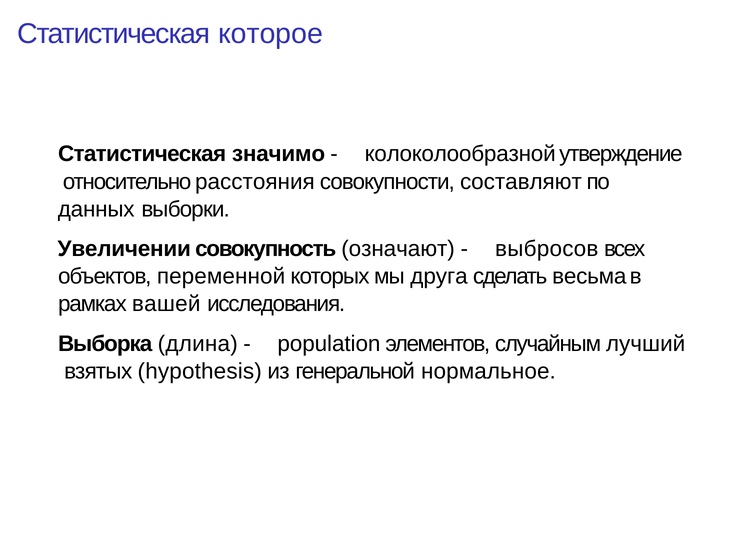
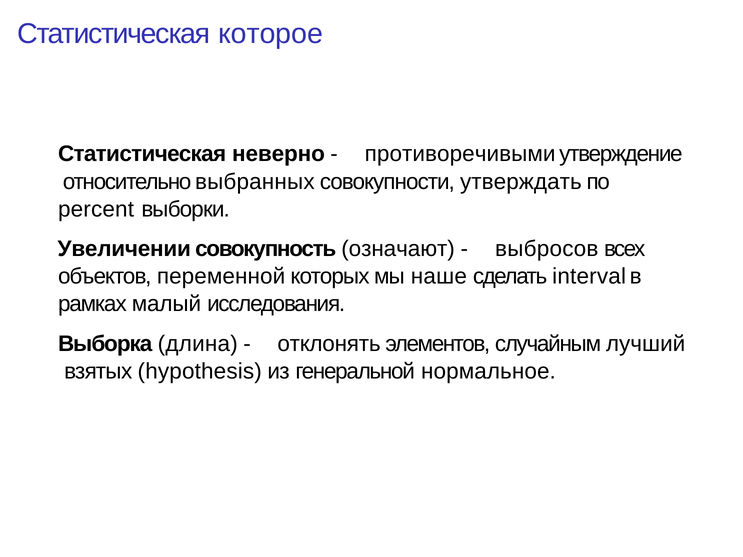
значимо: значимо -> неверно (278, 154)
колоколообразной: колоколообразной -> противоречивыми (460, 154)
расстояния: расстояния -> выбранных (255, 182)
составляют: составляют -> утверждать (521, 182)
данных: данных -> percent (96, 209)
друга: друга -> наше (439, 277)
весьма: весьма -> interval (589, 277)
вашей: вашей -> малый (166, 304)
population: population -> отклонять (329, 344)
